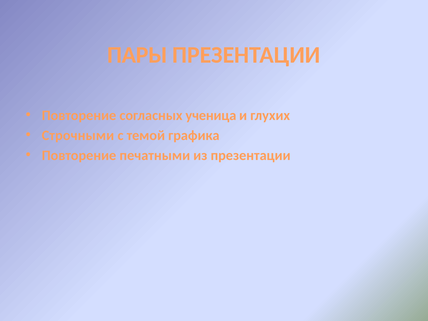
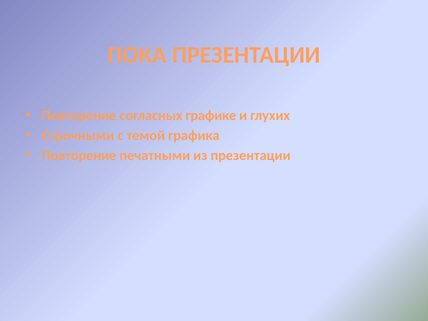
ПАРЫ: ПАРЫ -> ПОКА (137, 55)
ученица: ученица -> графике (211, 115)
